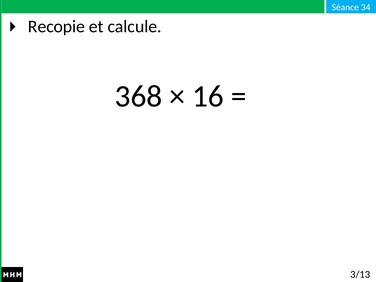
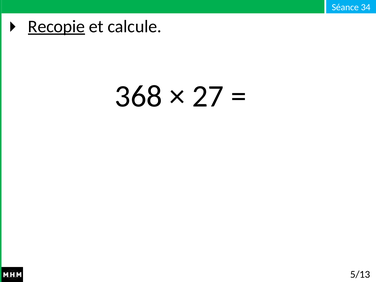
Recopie underline: none -> present (56, 26)
16: 16 -> 27 (208, 96)
3/13: 3/13 -> 5/13 (360, 274)
